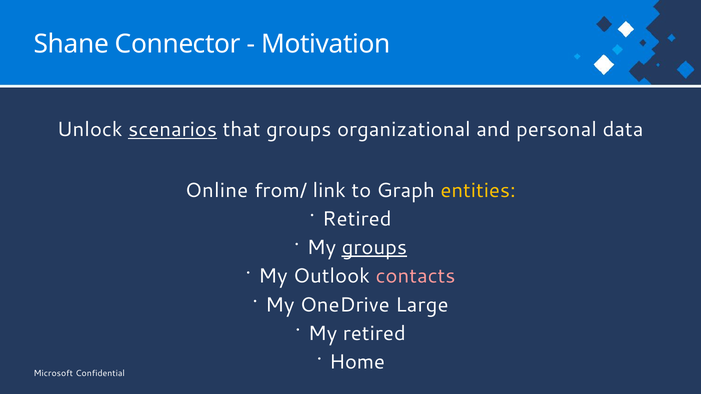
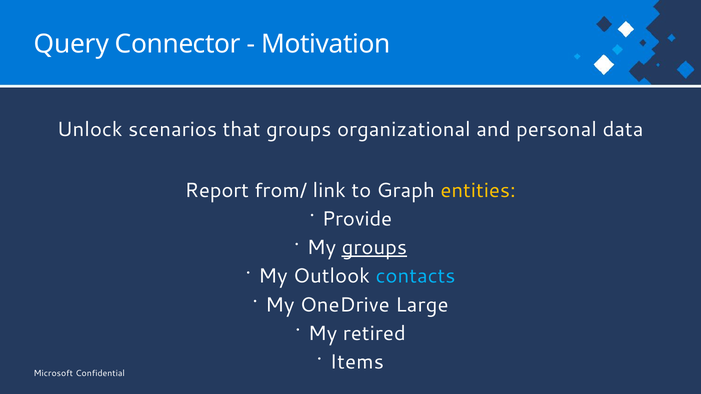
Shane: Shane -> Query (71, 44)
scenarios underline: present -> none (173, 130)
Online: Online -> Report (217, 190)
Retired: Retired -> Provide (357, 219)
contacts colour: pink -> light blue (416, 276)
Home: Home -> Items (357, 362)
